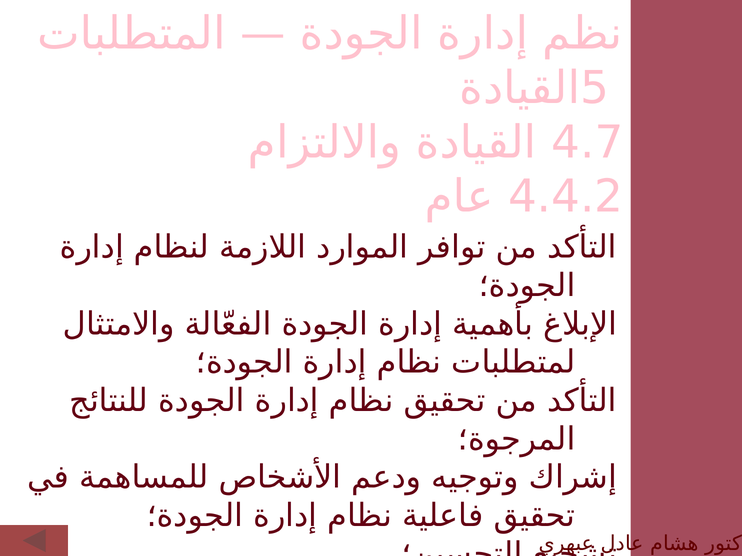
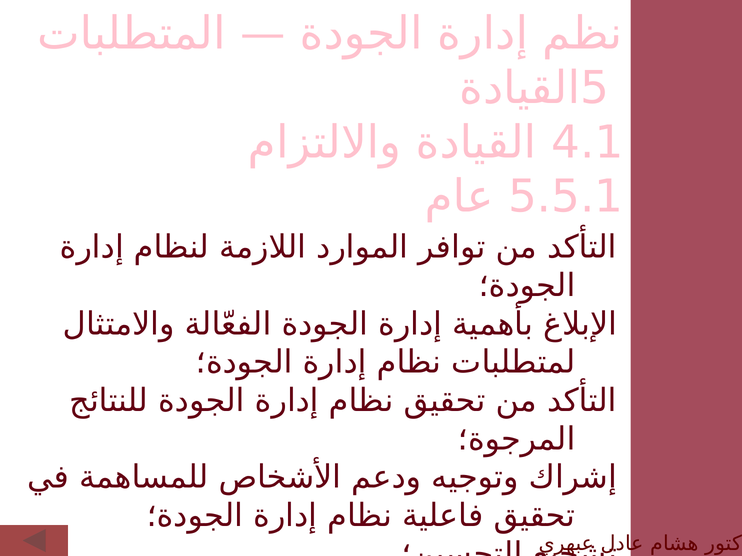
4.7: 4.7 -> 4.1 (587, 143)
4.4.2: 4.4.2 -> 5.5.1 (566, 197)
